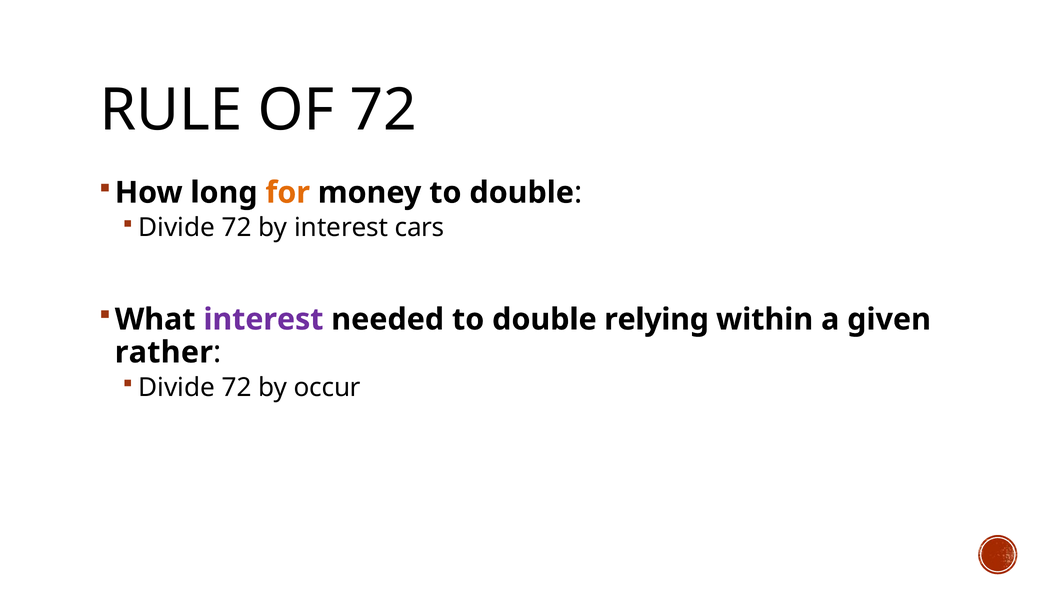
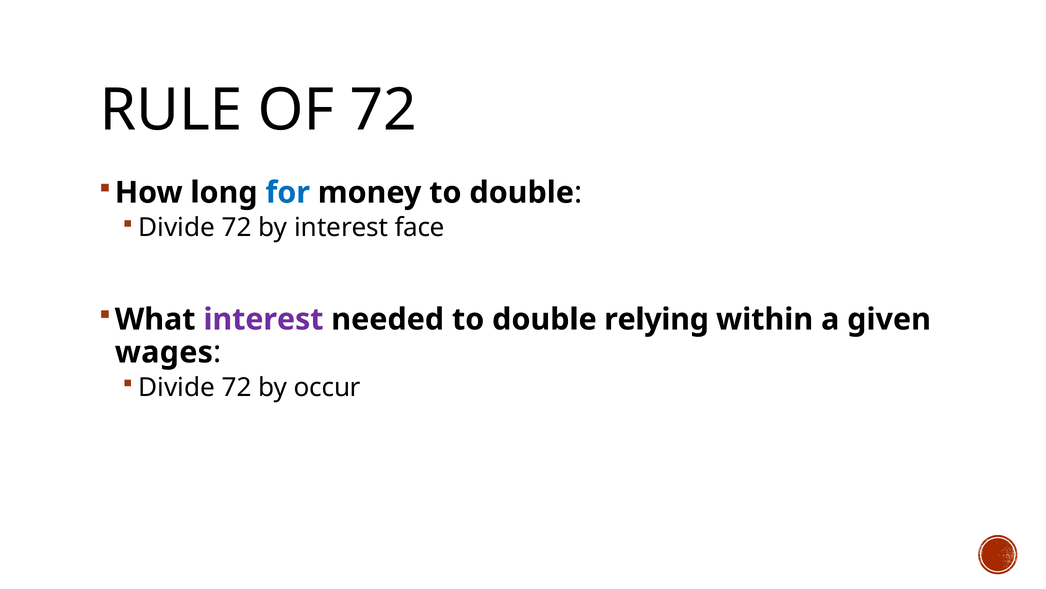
for colour: orange -> blue (288, 192)
cars: cars -> face (420, 227)
rather: rather -> wages (164, 352)
